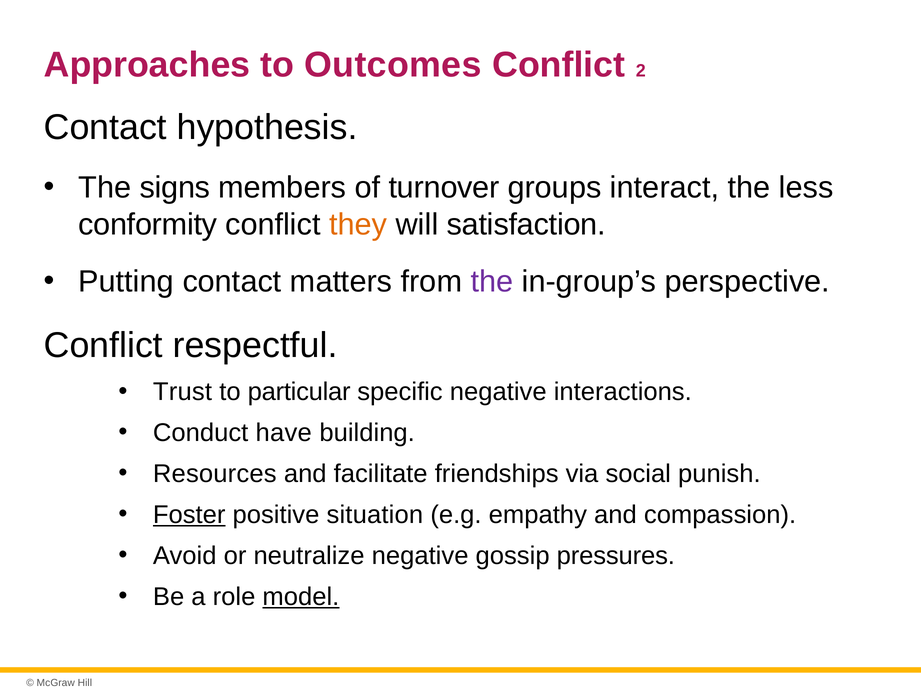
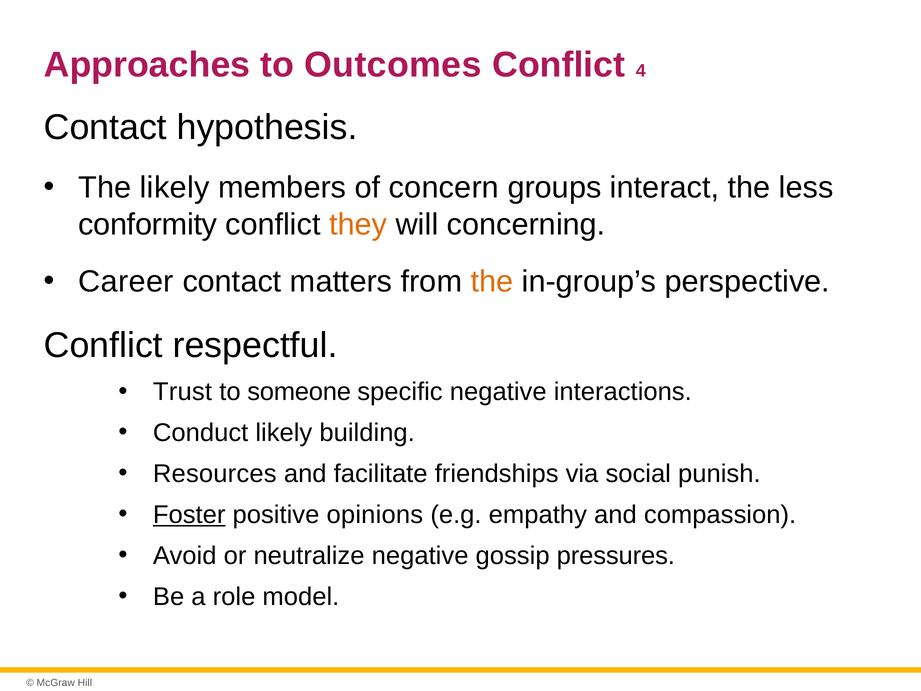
2: 2 -> 4 (641, 71)
The signs: signs -> likely (175, 188)
turnover: turnover -> concern (444, 188)
satisfaction: satisfaction -> concerning (526, 224)
Putting: Putting -> Career (126, 282)
the colour: purple -> orange (492, 282)
particular: particular -> someone (299, 392)
Conduct have: have -> likely (284, 433)
situation: situation -> opinions (375, 515)
model underline: present -> none (301, 597)
